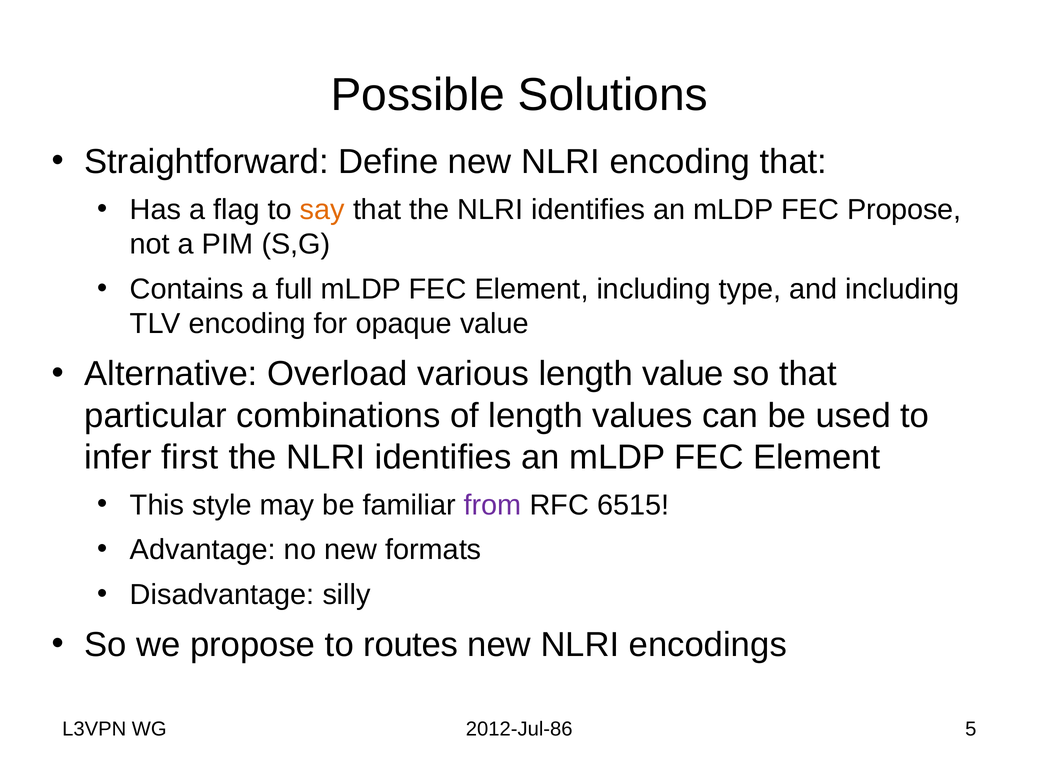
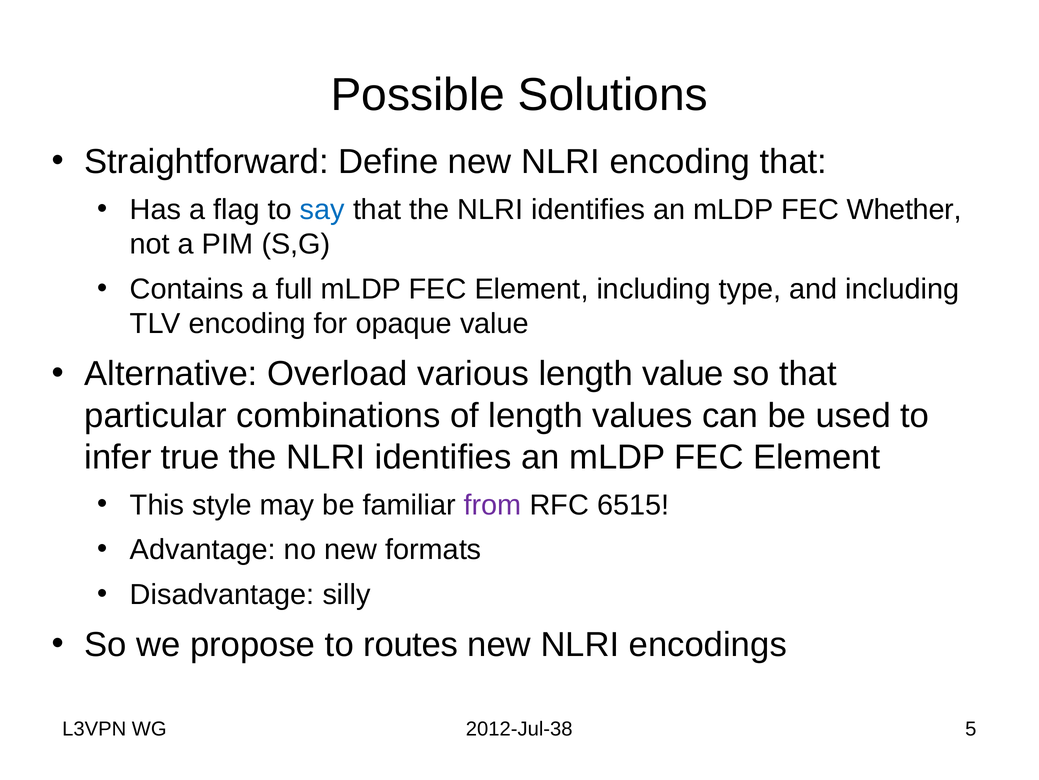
say colour: orange -> blue (322, 210)
FEC Propose: Propose -> Whether (904, 210)
first: first -> true (190, 457)
2012-Jul-86: 2012-Jul-86 -> 2012-Jul-38 (519, 728)
